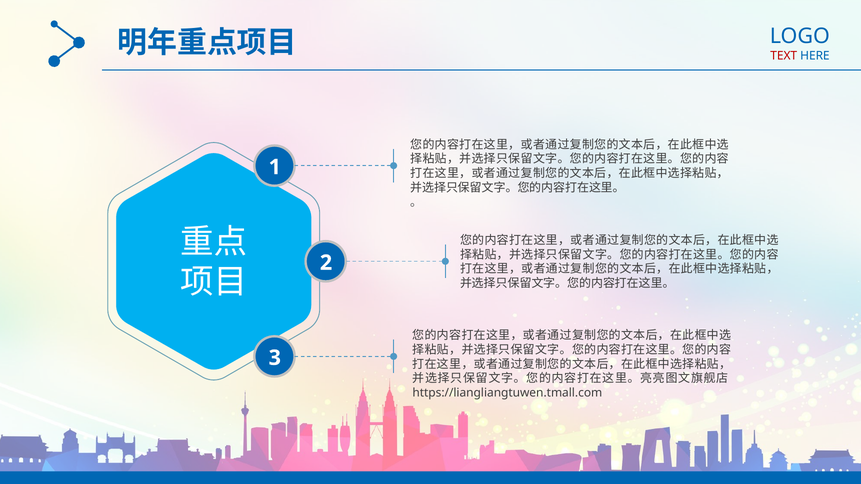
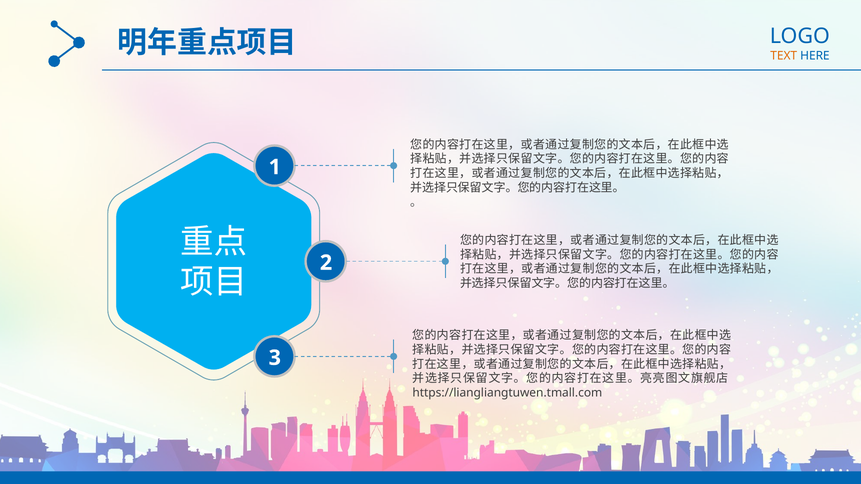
TEXT colour: red -> orange (784, 56)
